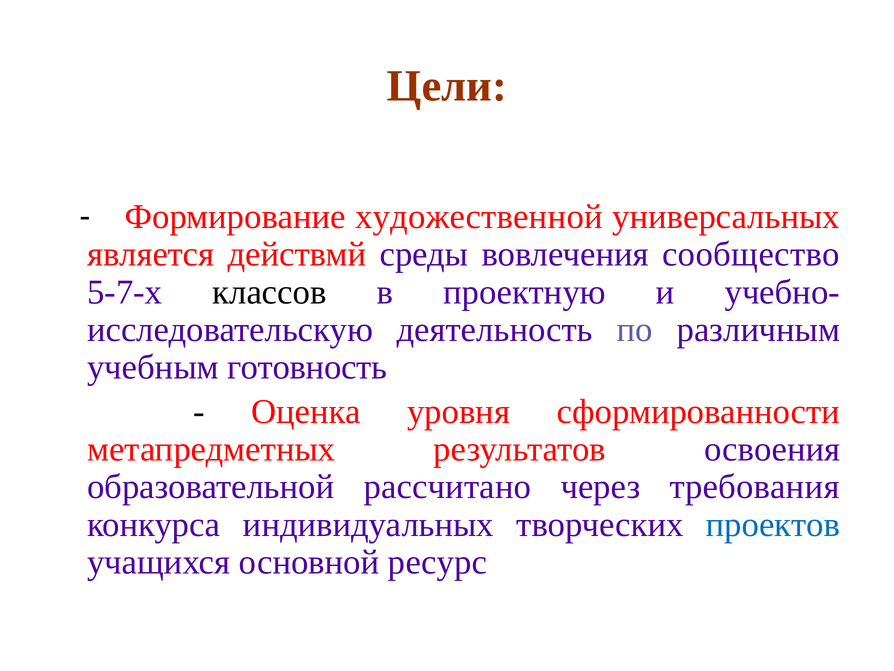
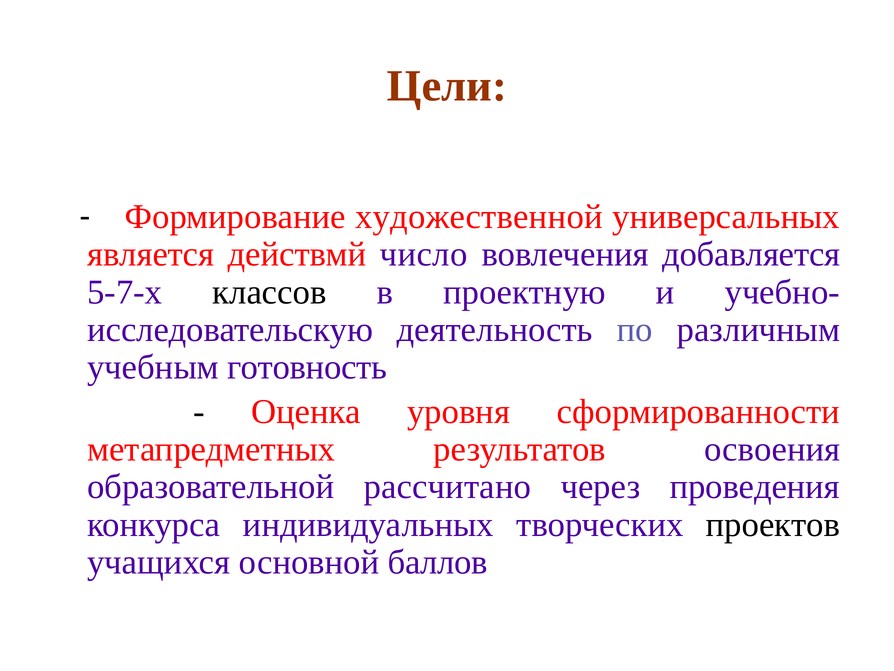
среды: среды -> число (424, 254)
сообщество: сообщество -> добавляется (751, 254)
требования: требования -> проведения (755, 487)
проектов colour: blue -> black (773, 524)
ресурс: ресурс -> баллов (438, 562)
